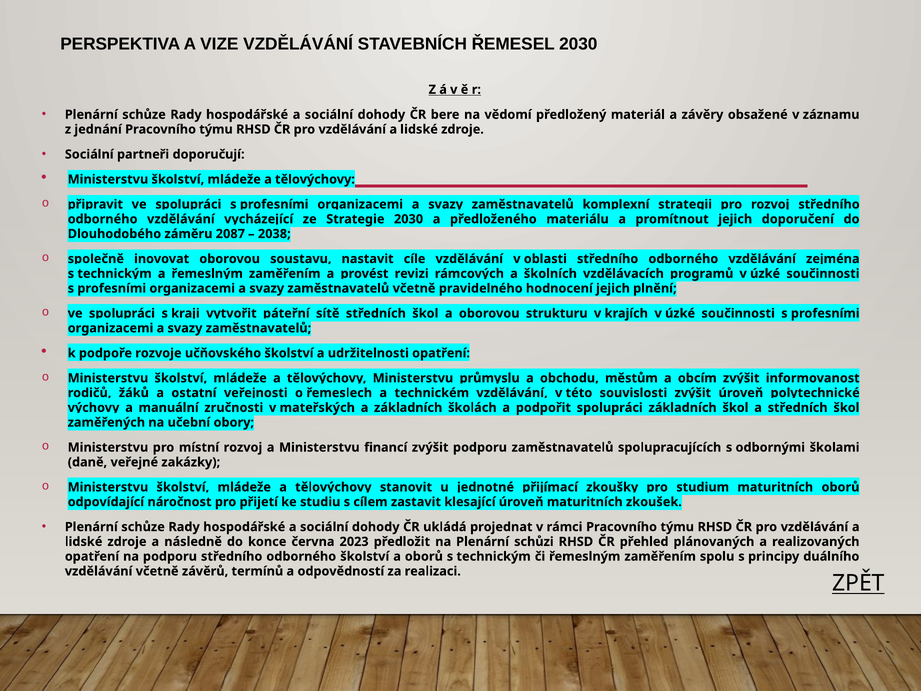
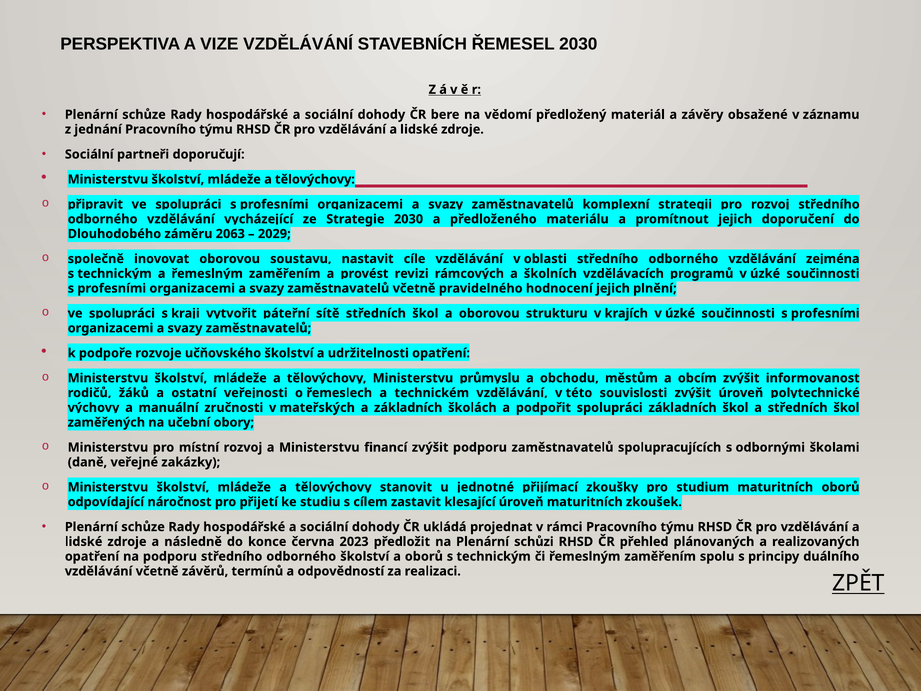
2087: 2087 -> 2063 (230, 234)
2038: 2038 -> 2029 (274, 234)
